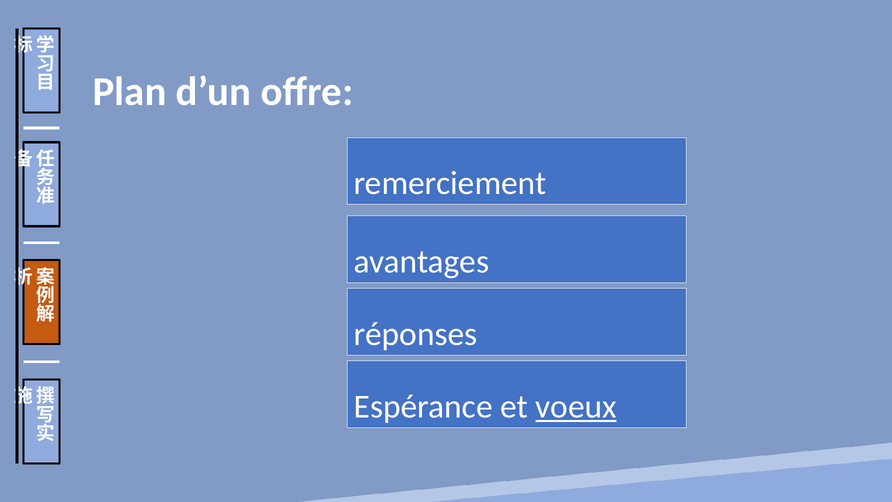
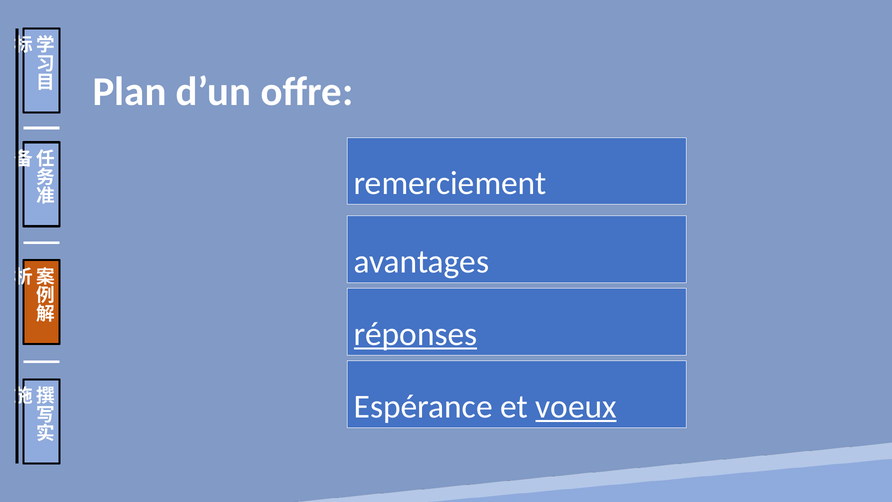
réponses underline: none -> present (416, 334)
